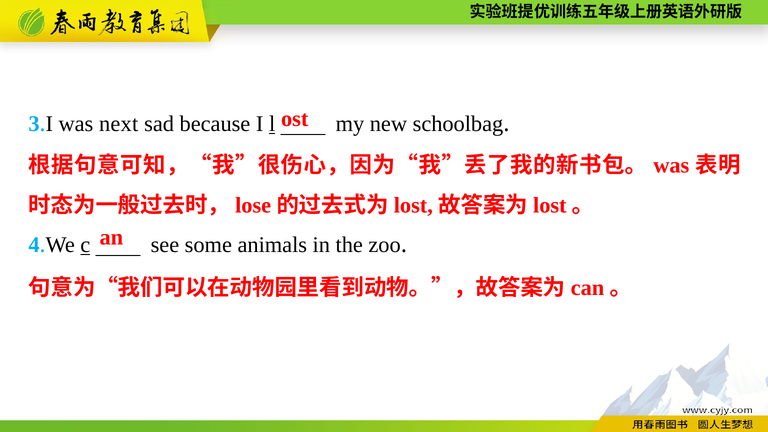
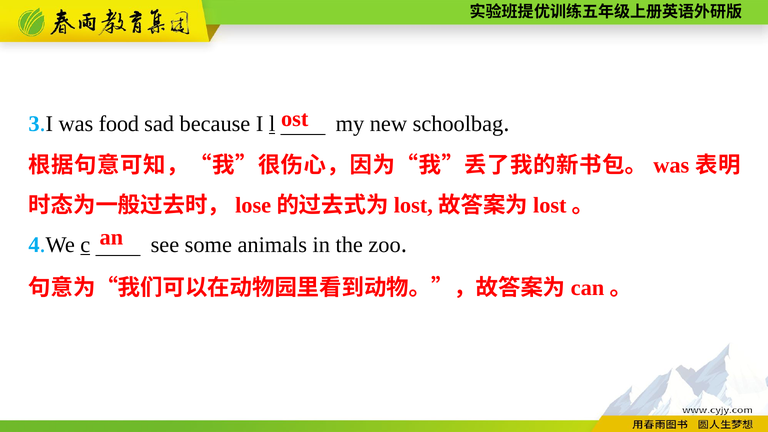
next: next -> food (119, 124)
